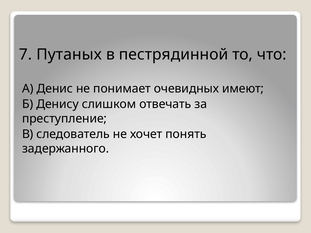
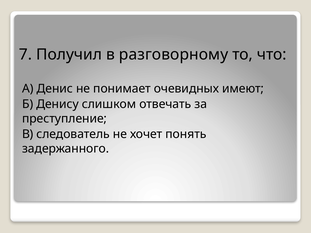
Путаных: Путаных -> Получил (69, 54)
пестрядинной: пестрядинной -> разговорному (174, 54)
